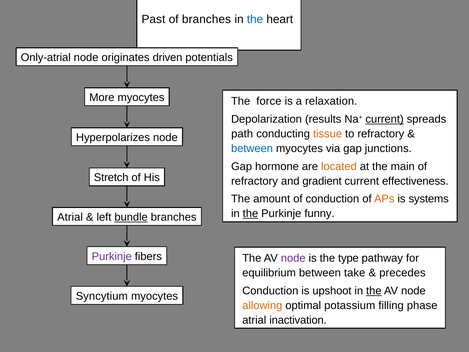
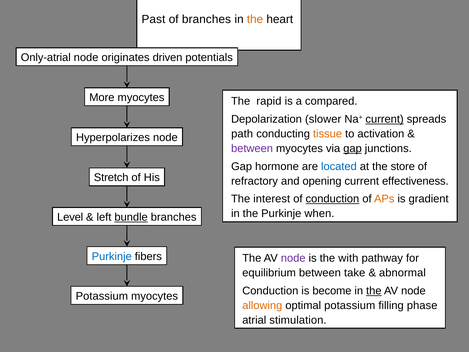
the colour: blue -> orange (255, 19)
force: force -> rapid (269, 101)
relaxation: relaxation -> compared (331, 101)
results: results -> slower (323, 119)
to refractory: refractory -> activation (381, 134)
between colour: blue -> purple (252, 148)
gap underline: none -> present (353, 148)
located colour: orange -> blue (339, 166)
main: main -> store (403, 166)
gradient: gradient -> opening (322, 181)
amount: amount -> interest (272, 199)
conduction underline: none -> present (332, 199)
systems: systems -> gradient (429, 199)
the underline: present -> none (250, 213)
funny: funny -> when (319, 213)
Atrial: Atrial -> Level (70, 217)
Purkinje colour: purple -> blue (112, 256)
type: type -> with (348, 258)
precedes: precedes -> abnormal (402, 273)
upshoot: upshoot -> become (332, 291)
Syncytium: Syncytium -> Potassium (102, 296)
inactivation: inactivation -> stimulation (298, 320)
